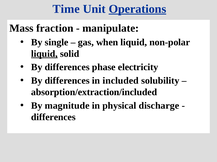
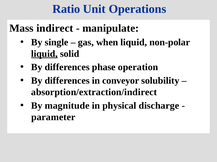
Time: Time -> Ratio (66, 9)
Operations underline: present -> none (137, 9)
fraction: fraction -> indirect (55, 28)
electricity: electricity -> operation (138, 67)
included: included -> conveyor (121, 81)
absorption/extraction/included: absorption/extraction/included -> absorption/extraction/indirect (94, 93)
differences: differences -> parameter (53, 118)
